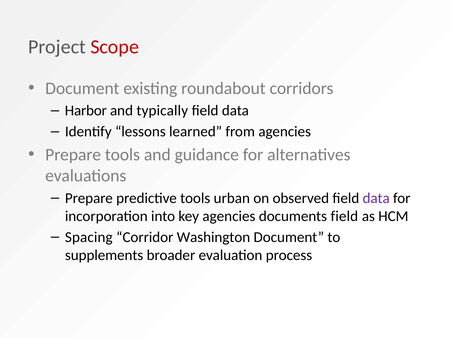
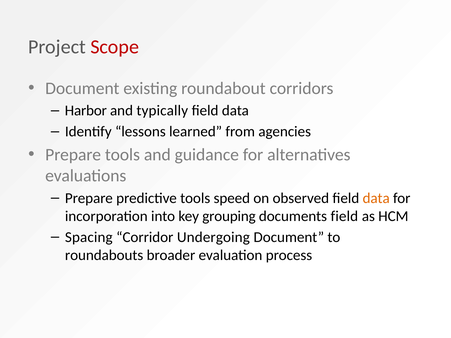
urban: urban -> speed (232, 198)
data colour: purple -> orange (376, 198)
key agencies: agencies -> grouping (229, 216)
Washington: Washington -> Undergoing (213, 237)
supplements: supplements -> roundabouts (104, 255)
